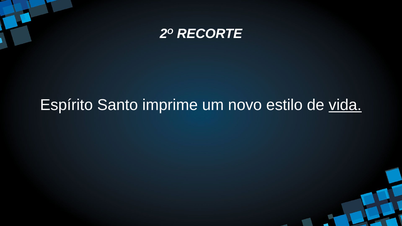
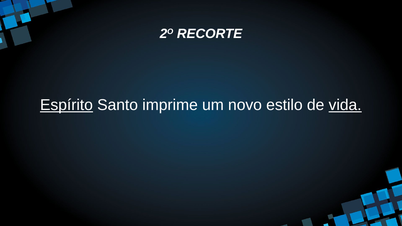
Espírito underline: none -> present (66, 105)
